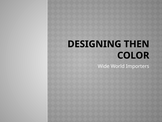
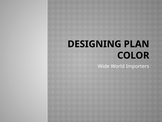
THEN: THEN -> PLAN (137, 44)
